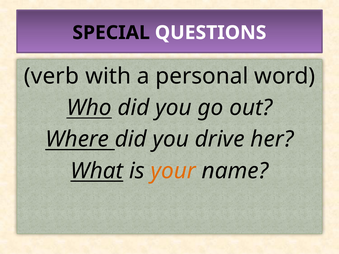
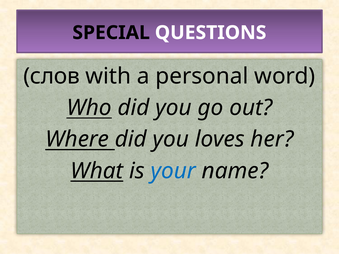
verb: verb -> слов (52, 76)
drive: drive -> loves (220, 139)
your colour: orange -> blue (173, 171)
